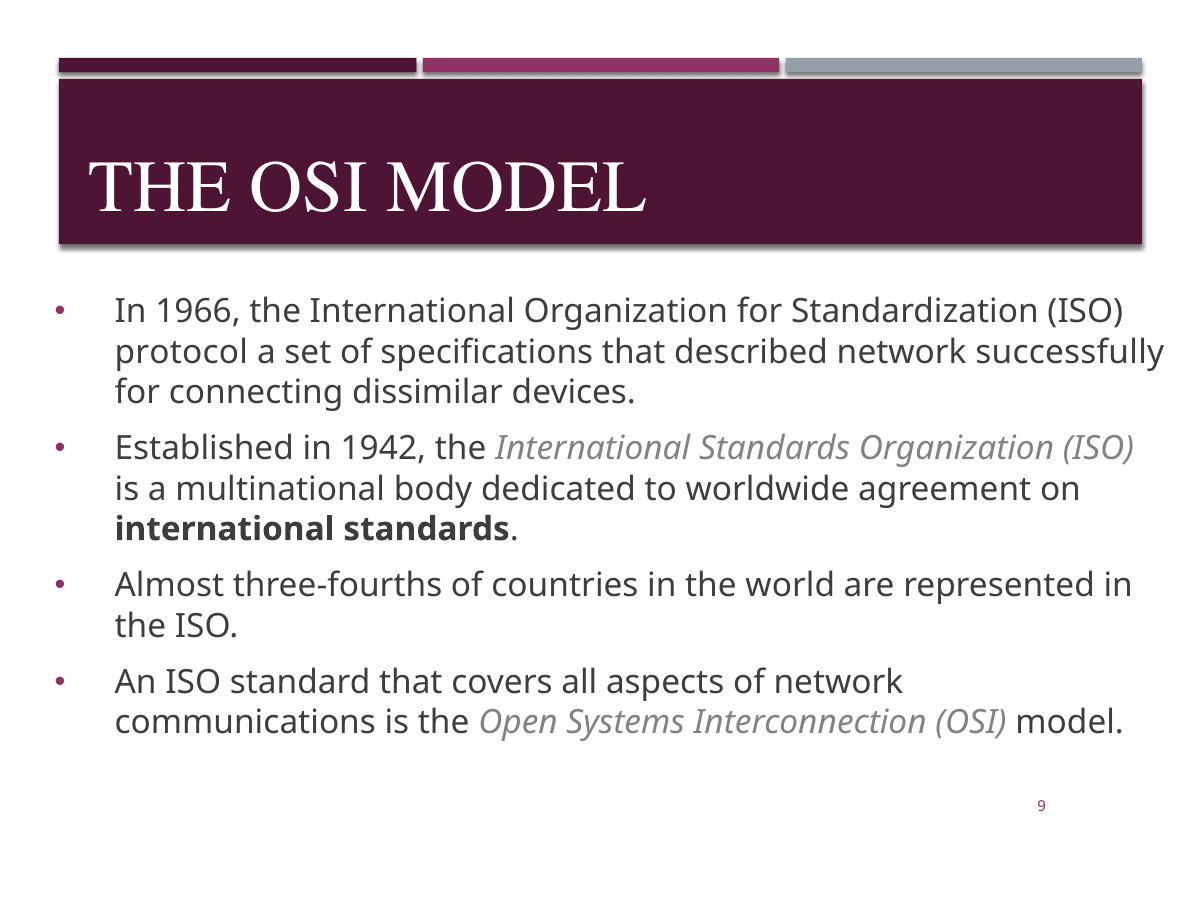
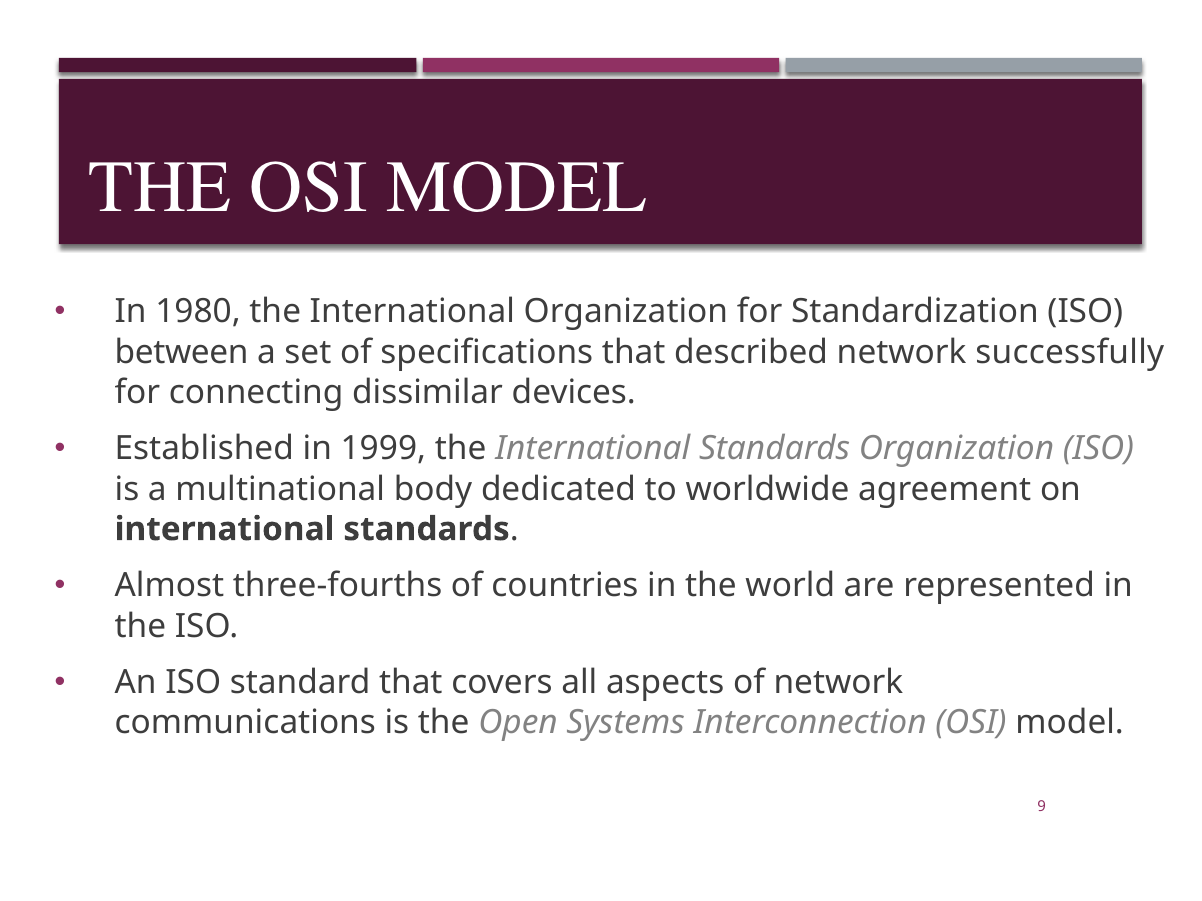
1966: 1966 -> 1980 (198, 312)
protocol: protocol -> between (182, 352)
1942: 1942 -> 1999 (383, 449)
